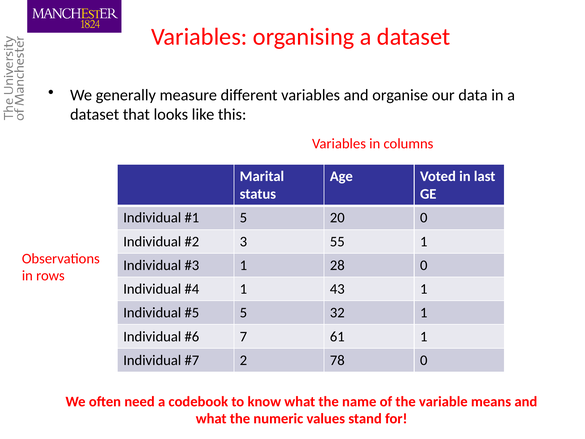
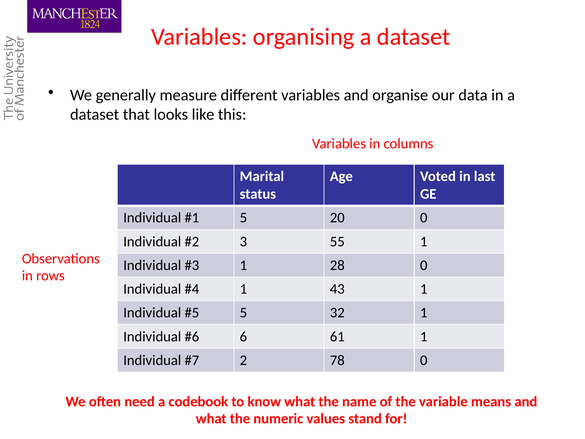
7: 7 -> 6 (243, 336)
